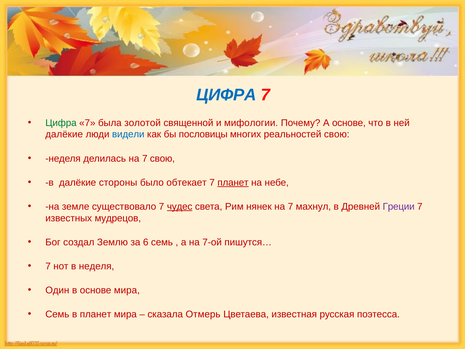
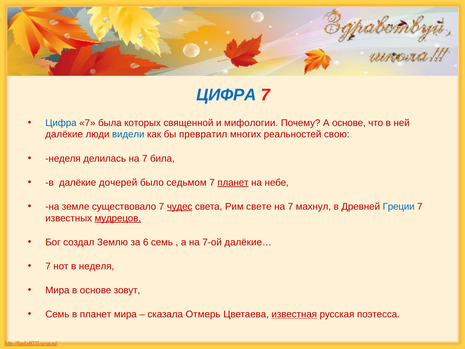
Цифра colour: green -> blue (61, 123)
золотой: золотой -> которых (143, 123)
пословицы: пословицы -> превратил (203, 134)
7 свою: свою -> била (162, 158)
стороны: стороны -> дочерей (118, 182)
обтекает: обтекает -> седьмом (187, 182)
нянек: нянек -> свете (259, 206)
Греции colour: purple -> blue (399, 206)
мудрецов underline: none -> present (118, 218)
пишутся…: пишутся… -> далёкие… (248, 242)
Один: Один -> Мира (57, 290)
основе мира: мира -> зовут (127, 290)
известная underline: none -> present (294, 314)
